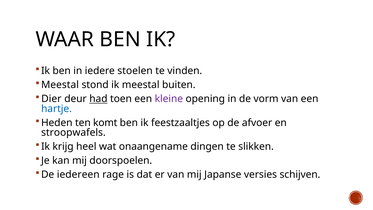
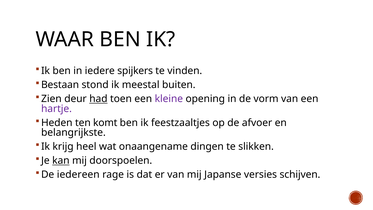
stoelen: stoelen -> spijkers (135, 71)
Meestal: Meestal -> Bestaan (60, 85)
Dier: Dier -> Zien (51, 99)
hartje colour: blue -> purple (56, 109)
stroopwafels: stroopwafels -> belangrijkste (73, 132)
kan underline: none -> present (61, 160)
